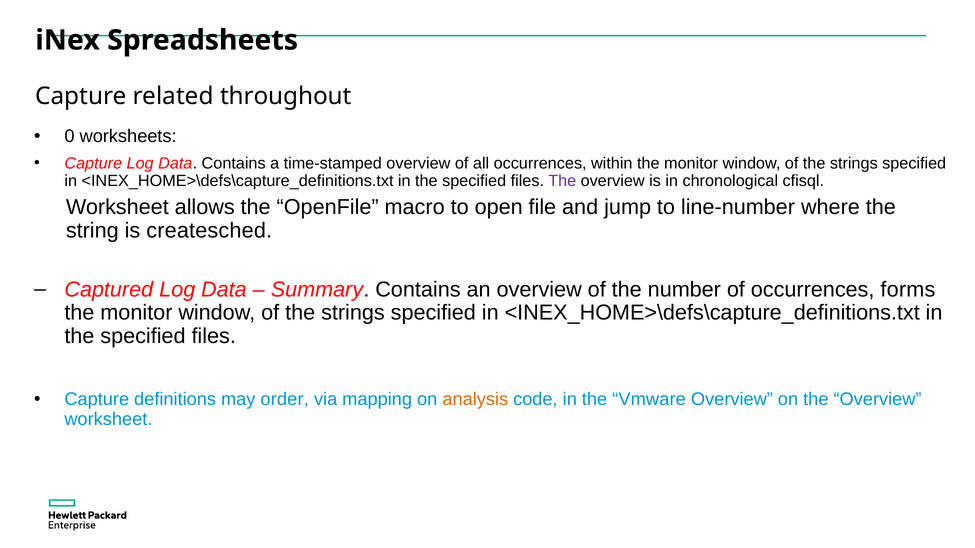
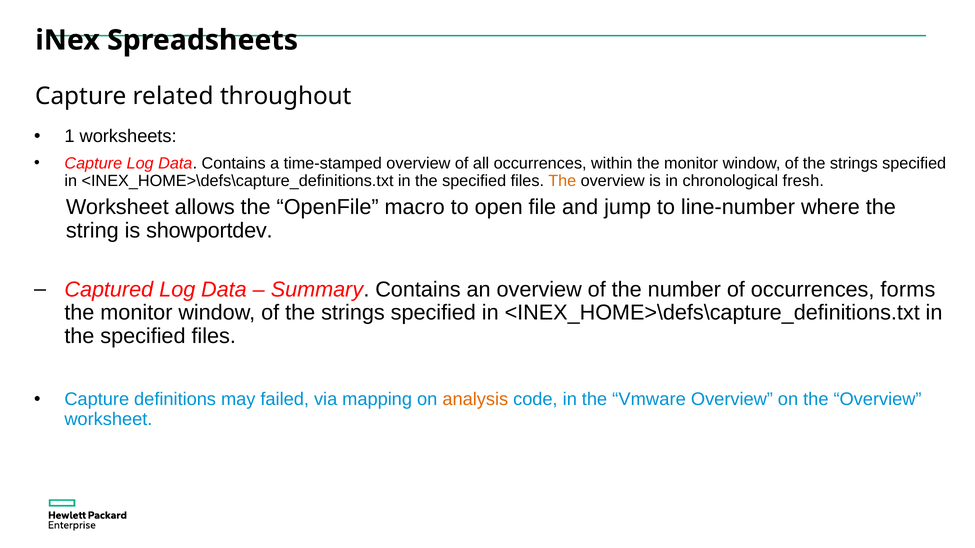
0: 0 -> 1 (70, 136)
The colour: purple -> orange (562, 181)
cfisql: cfisql -> fresh (803, 181)
createsched: createsched -> showportdev (209, 231)
order: order -> failed (285, 400)
